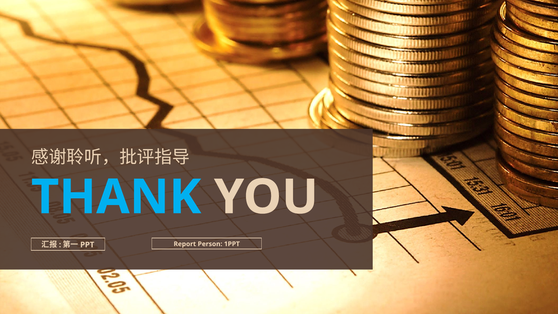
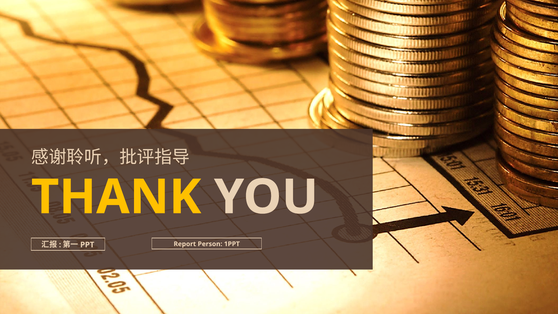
THANK colour: light blue -> yellow (116, 197)
